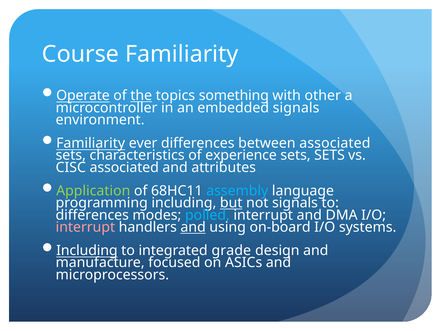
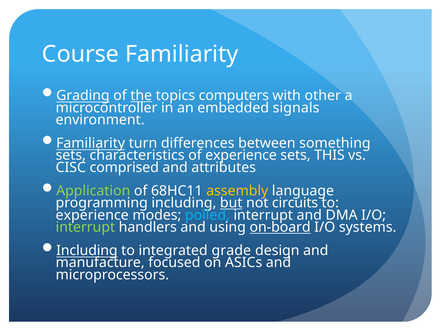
Operate: Operate -> Grading (83, 95)
something: something -> computers (234, 95)
ever: ever -> turn (143, 143)
between associated: associated -> something (335, 143)
sets SETS: SETS -> THIS (329, 155)
CISC associated: associated -> comprised (124, 167)
assembly colour: light blue -> yellow (237, 191)
not signals: signals -> circuits (295, 203)
differences: differences -> experience (92, 215)
interrupt colour: pink -> light green (85, 227)
and underline: present -> none (193, 227)
on-board underline: none -> present (280, 227)
